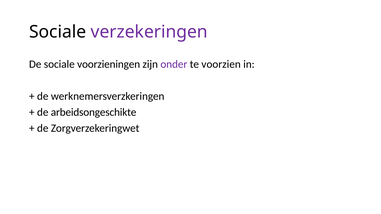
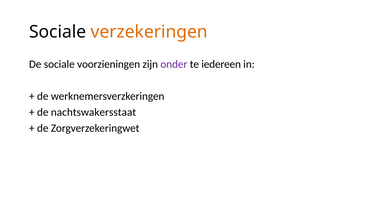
verzekeringen colour: purple -> orange (149, 32)
voorzien: voorzien -> iedereen (221, 64)
arbeidsongeschikte: arbeidsongeschikte -> nachtswakersstaat (94, 112)
